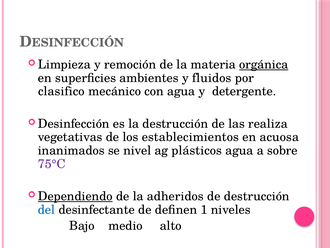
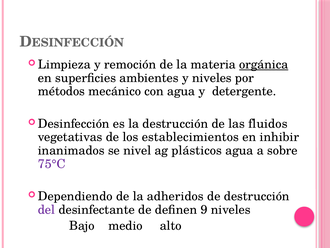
y fluidos: fluidos -> niveles (212, 78)
clasifico: clasifico -> métodos (61, 91)
realiza: realiza -> fluidos (268, 123)
acuosa: acuosa -> inhibir (279, 137)
Dependiendo underline: present -> none (75, 196)
del colour: blue -> purple (46, 209)
1: 1 -> 9 (204, 209)
